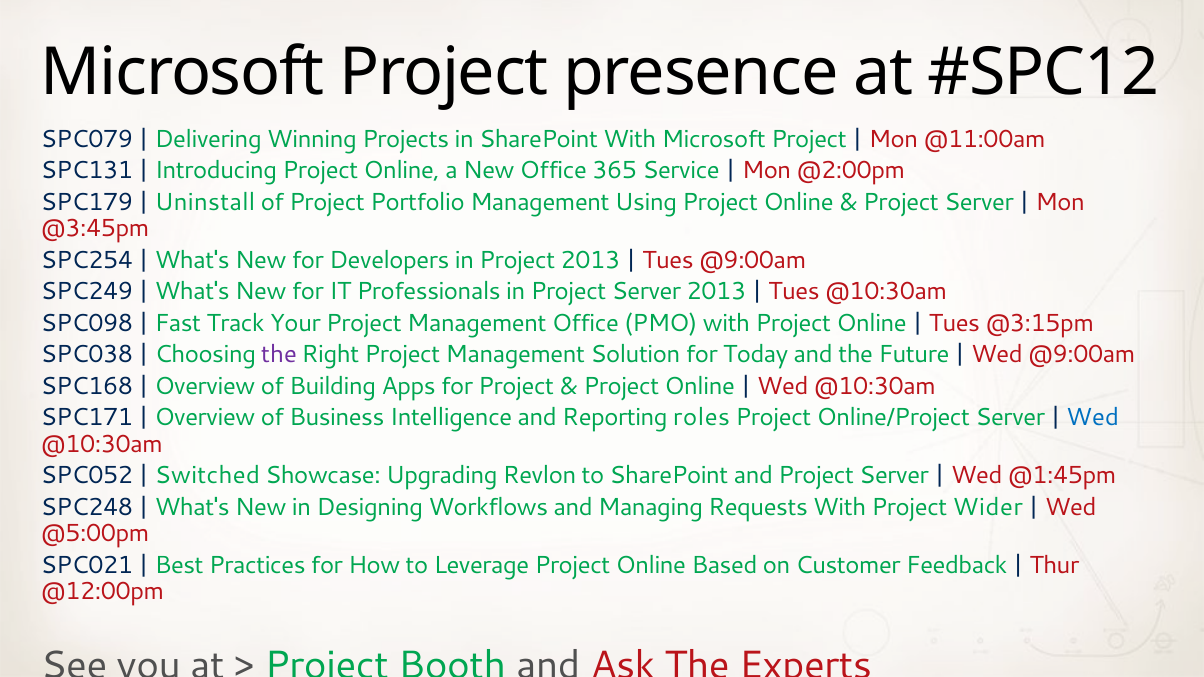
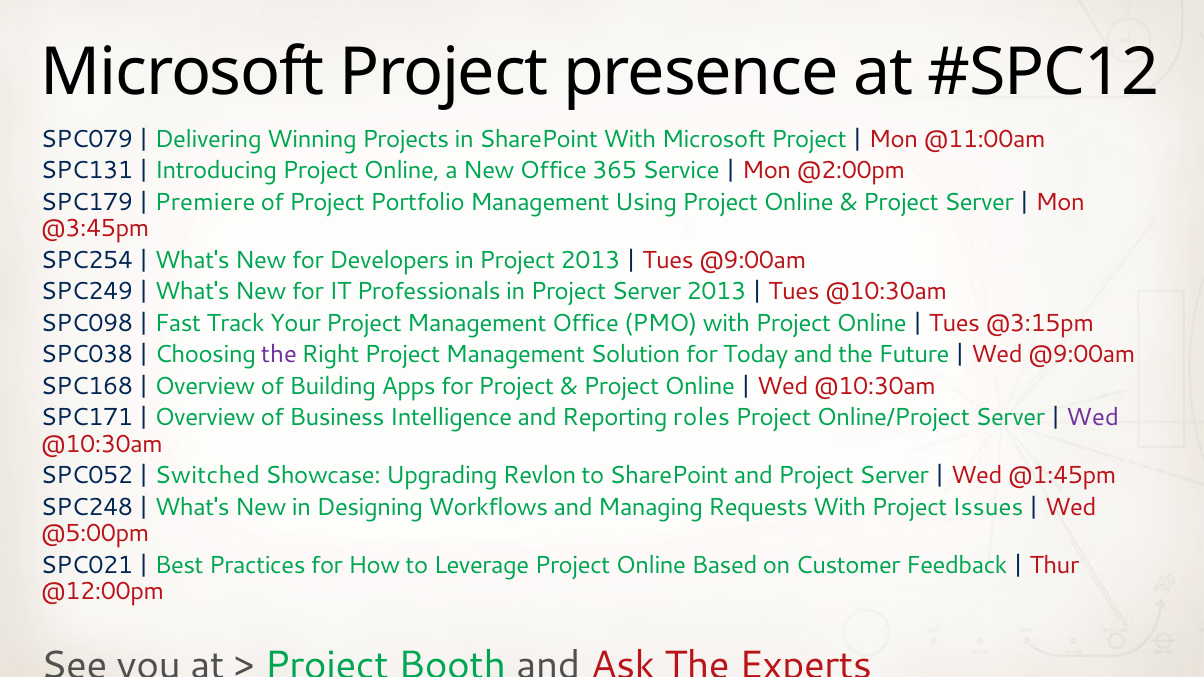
Uninstall: Uninstall -> Premiere (205, 202)
Wed colour: blue -> purple (1093, 418)
Wider: Wider -> Issues (988, 507)
